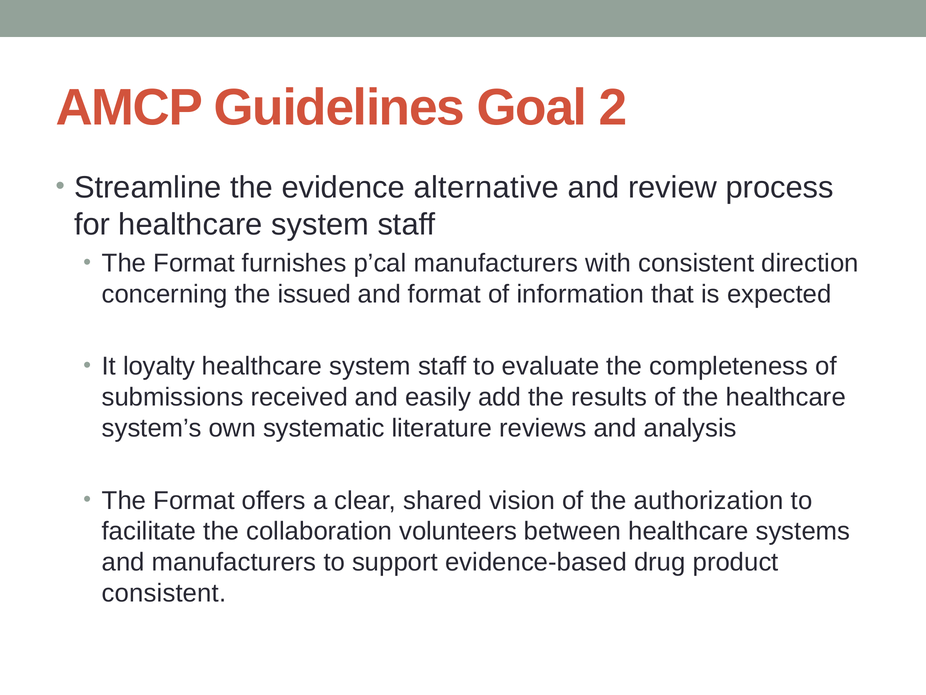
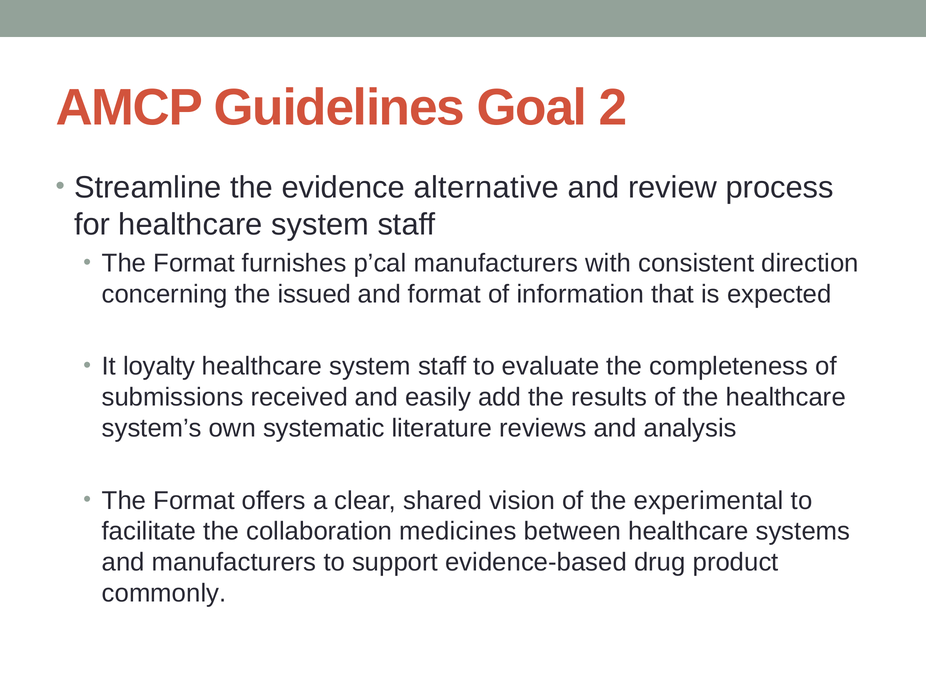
authorization: authorization -> experimental (709, 500)
volunteers: volunteers -> medicines (458, 531)
consistent: consistent -> commonly (164, 593)
